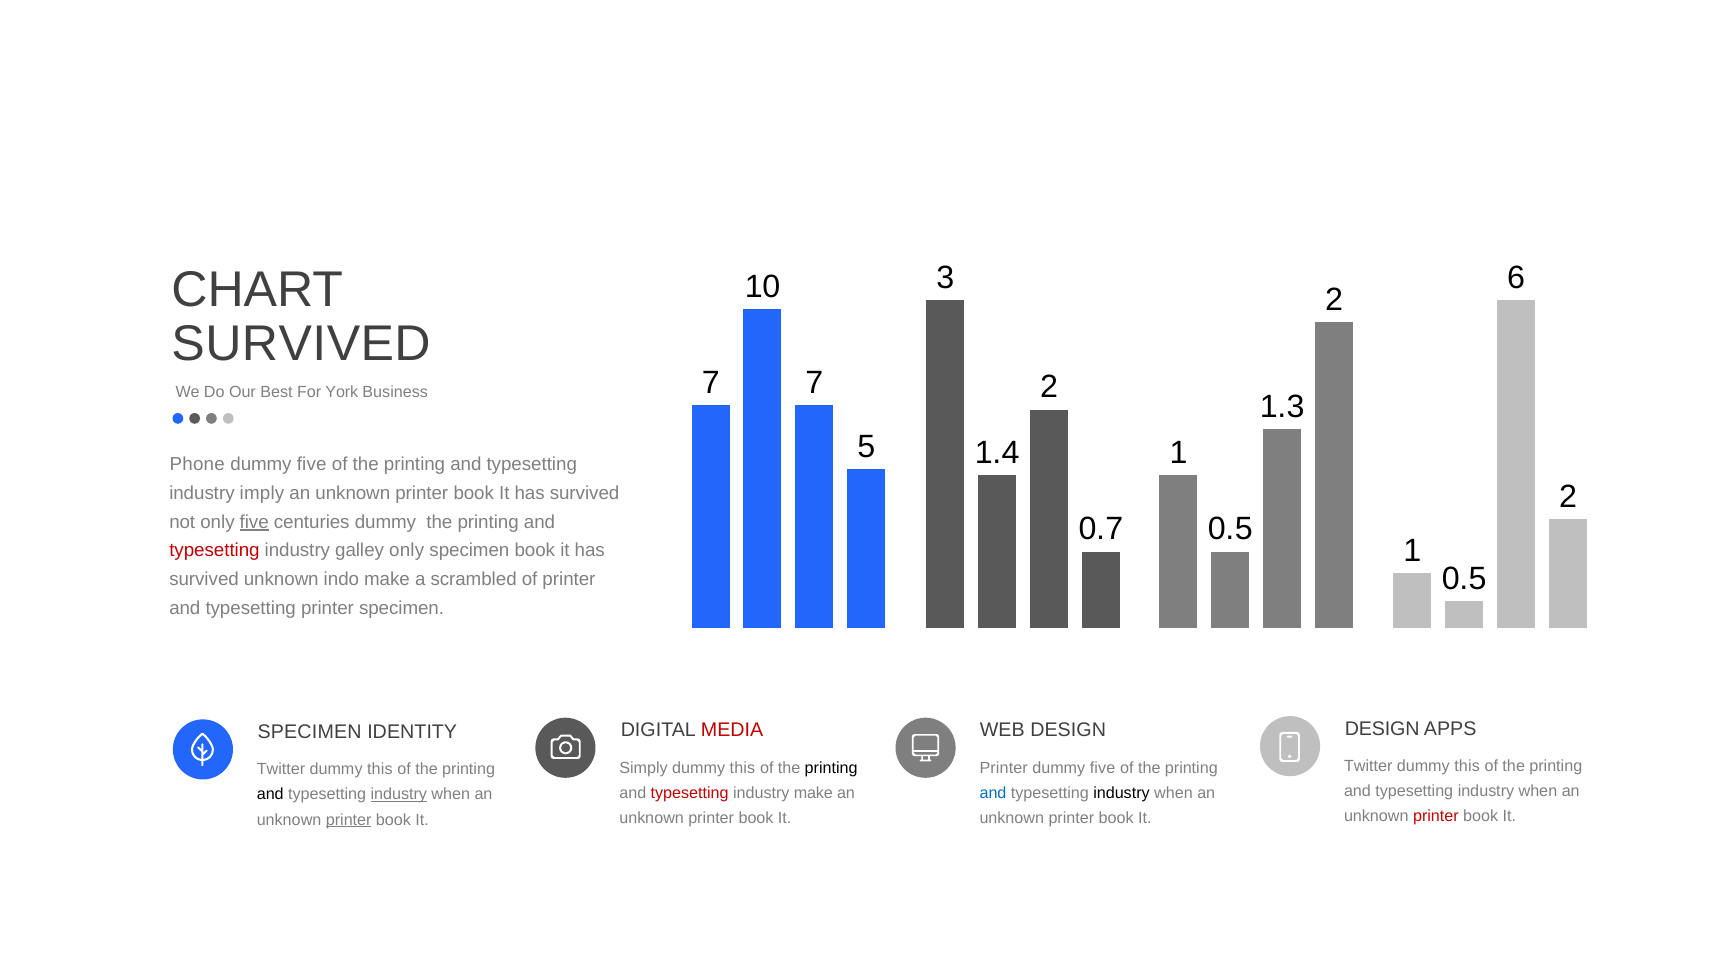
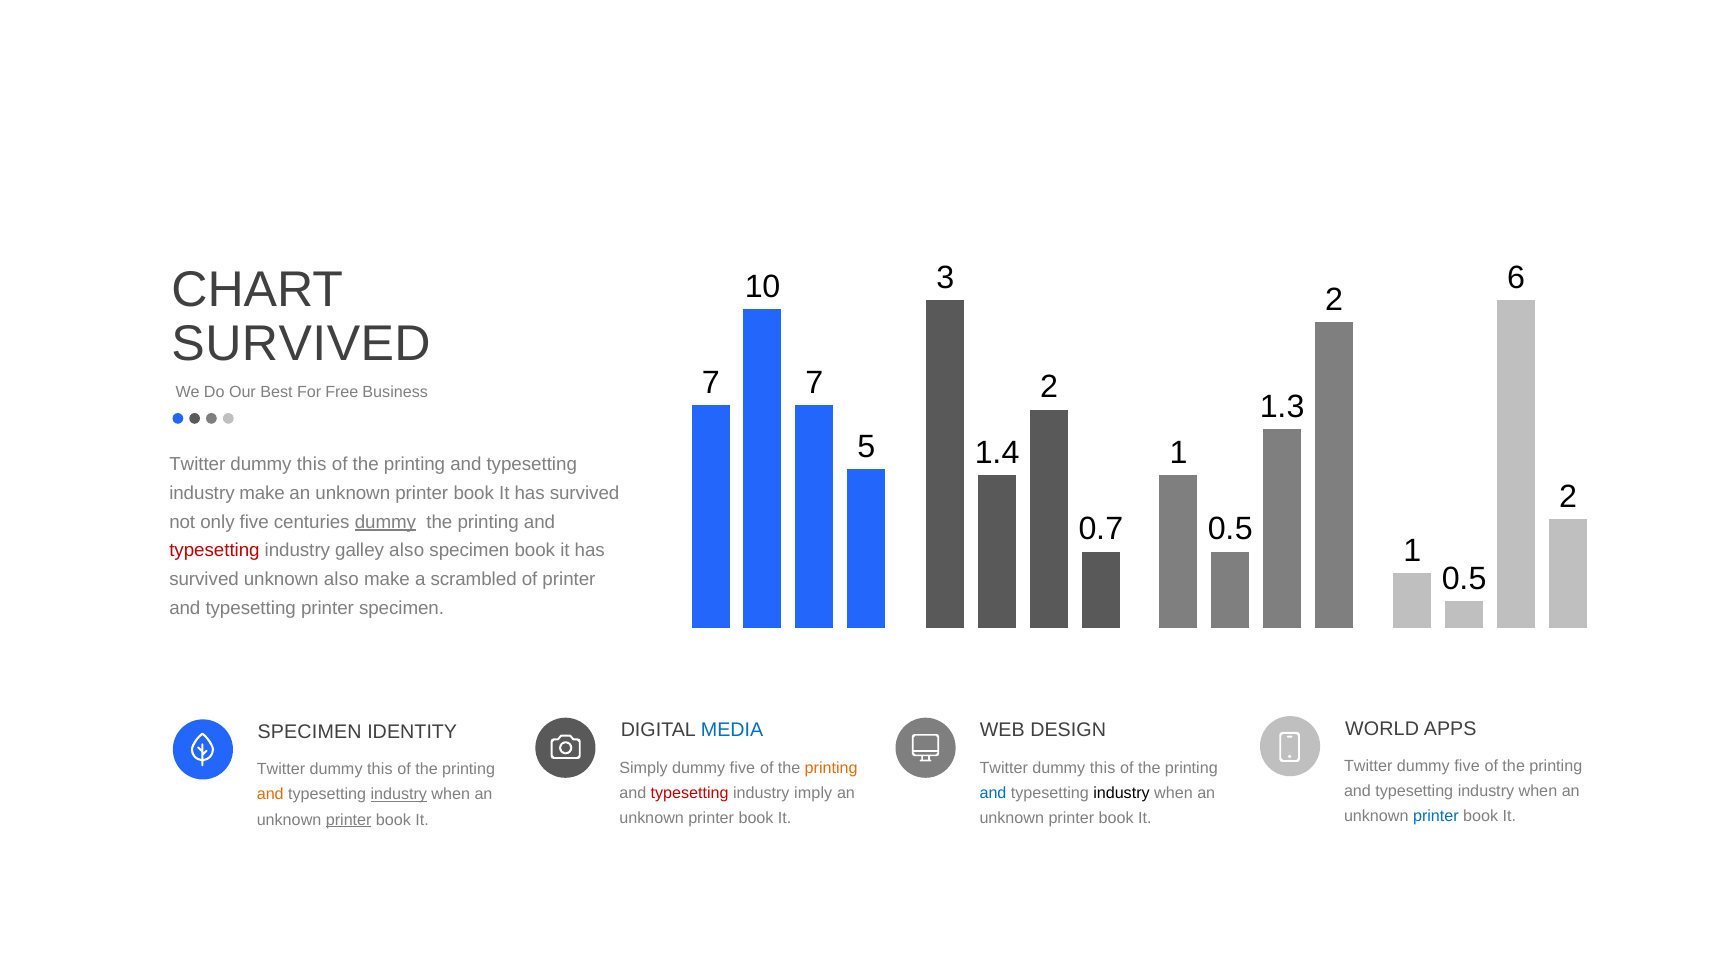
York: York -> Free (342, 392)
Phone: Phone -> Twitter (197, 465)
five: five -> this (312, 465)
industry imply: imply -> make (262, 493)
five underline: present -> none (254, 522)
dummy underline: none -> present (385, 522)
galley only: only -> also (407, 551)
unknown indo: indo -> also (341, 579)
DESIGN: DESIGN -> WORLD (1382, 729)
MEDIA colour: red -> blue (732, 730)
this: this -> five (1467, 766)
Simply dummy this: this -> five (742, 768)
printing colour: black -> orange (831, 768)
Printer: Printer -> Twitter (1004, 768)
five: five -> this (1103, 768)
industry make: make -> imply (813, 793)
and colour: black -> orange (270, 794)
printer colour: red -> blue (1436, 816)
